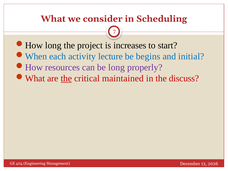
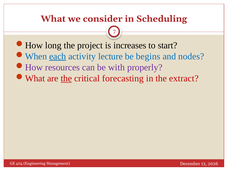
each underline: none -> present (58, 56)
initial: initial -> nodes (191, 56)
be long: long -> with (117, 67)
maintained: maintained -> forecasting (123, 78)
discuss: discuss -> extract (184, 78)
